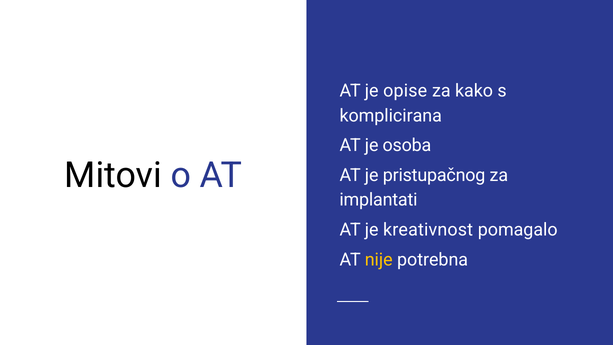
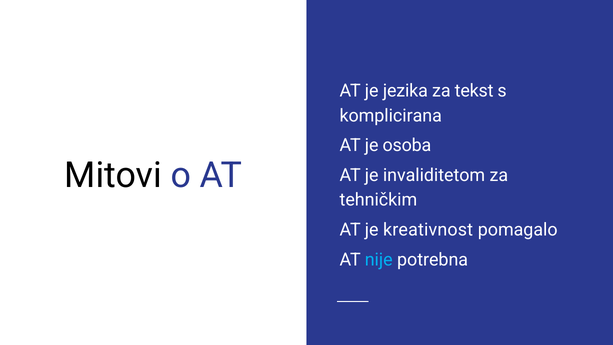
opise: opise -> jezika (405, 91)
kako: kako -> tekst (474, 91)
pristupačnog: pristupačnog -> invaliditetom (434, 175)
implantati: implantati -> tehničkim (378, 200)
nije colour: yellow -> light blue (379, 259)
